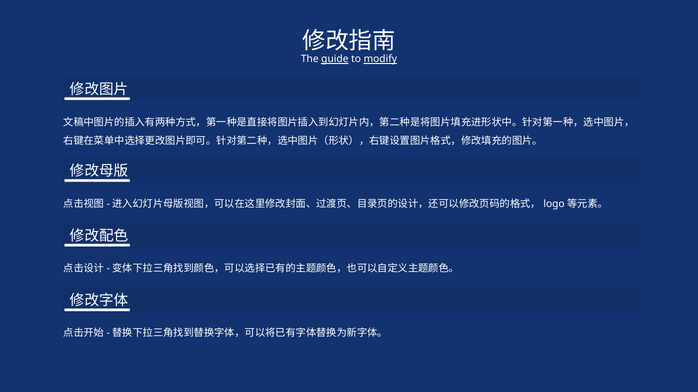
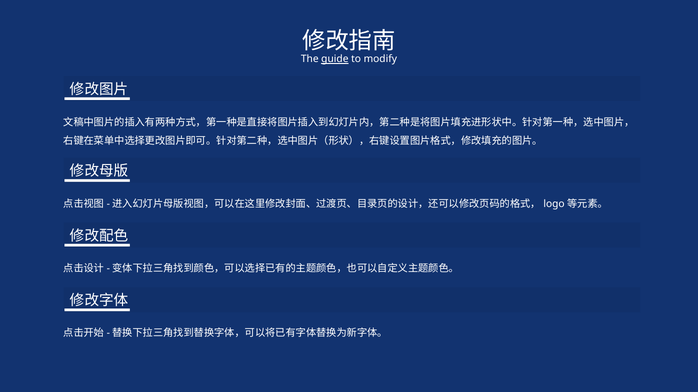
modify underline: present -> none (380, 59)
